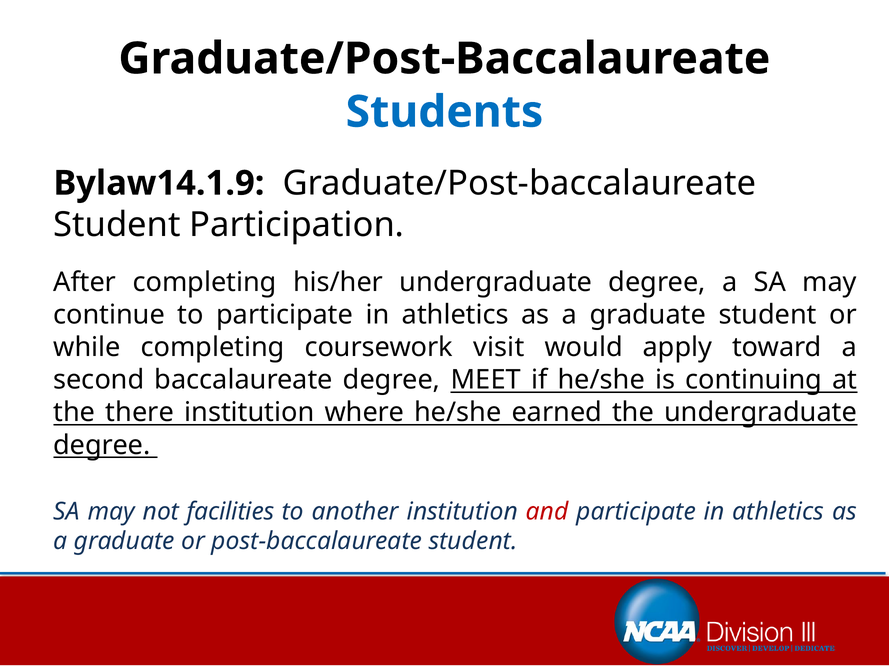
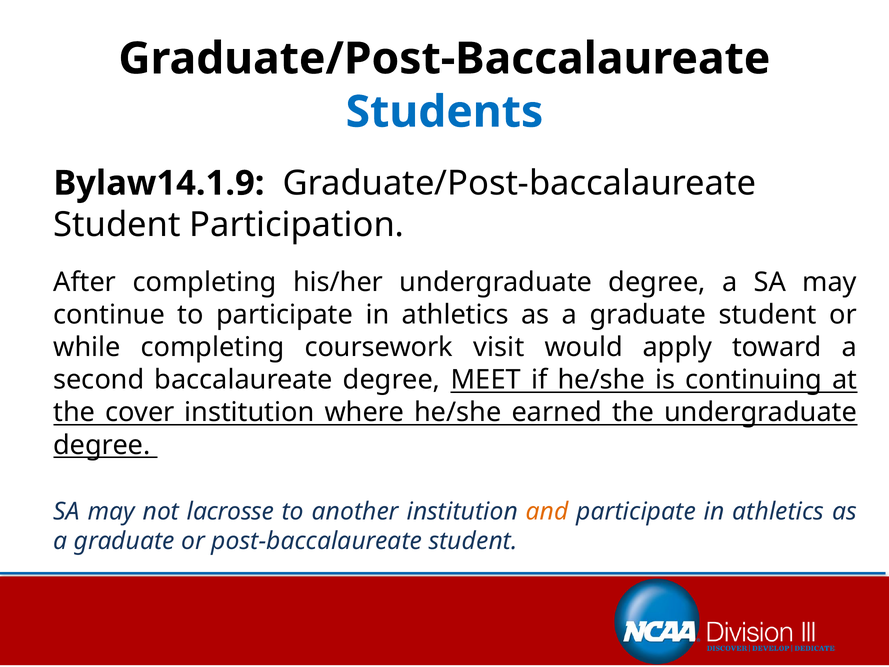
there: there -> cover (140, 412)
facilities: facilities -> lacrosse (231, 511)
and colour: red -> orange (547, 511)
